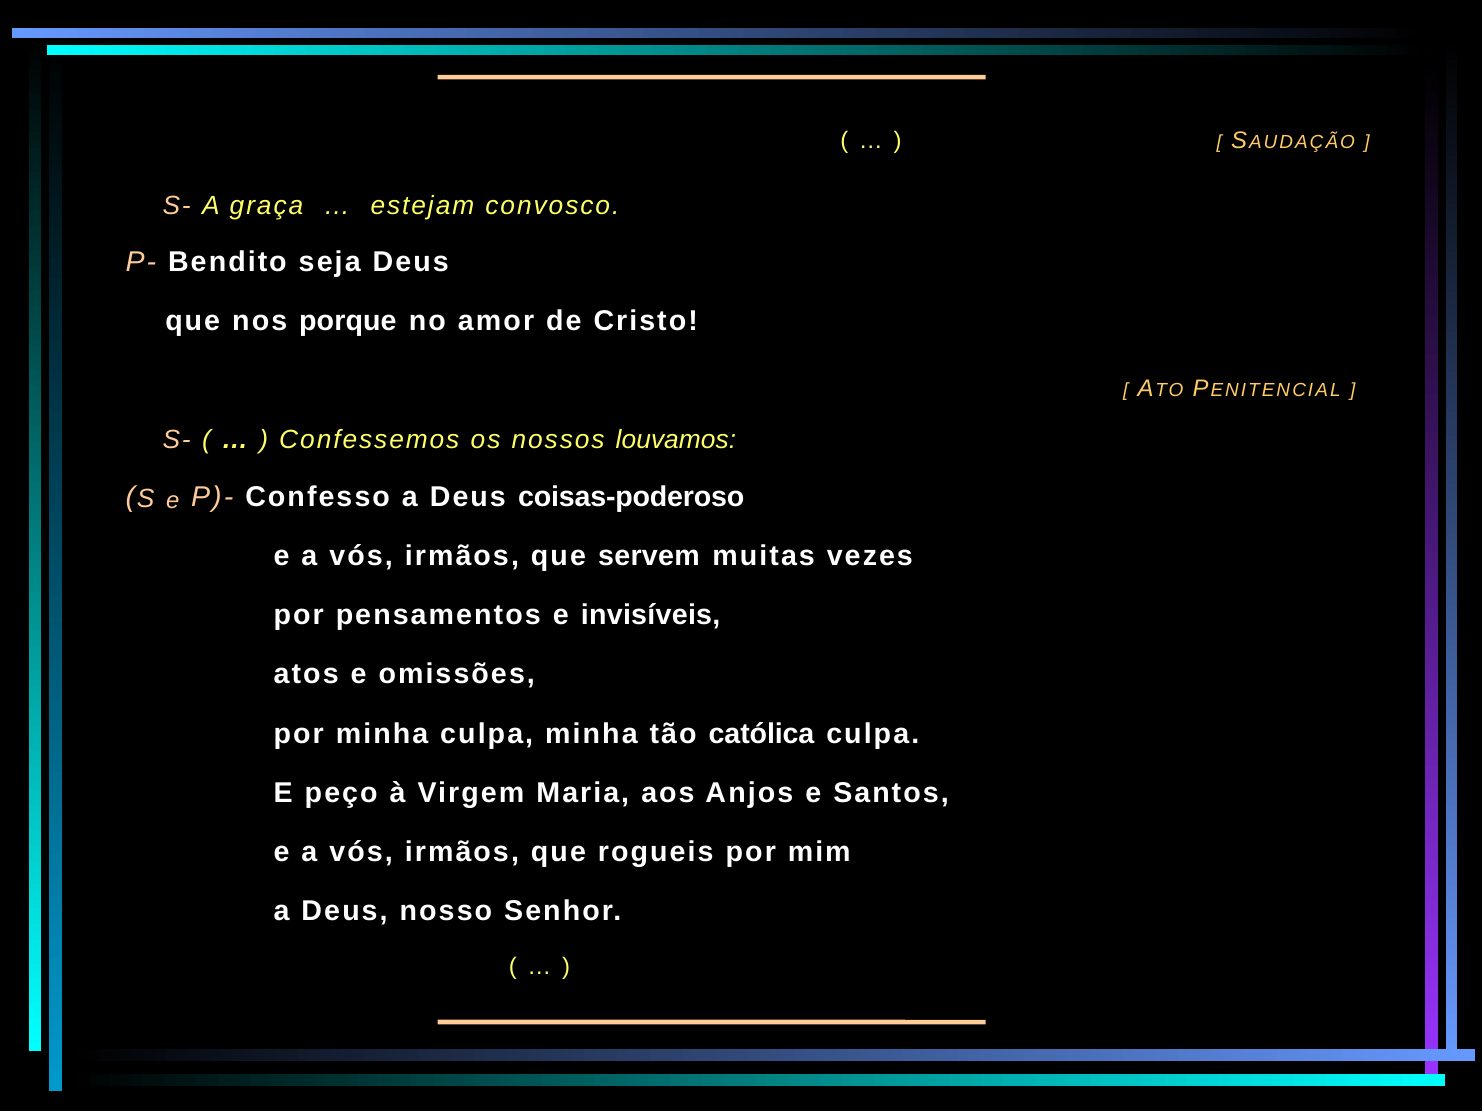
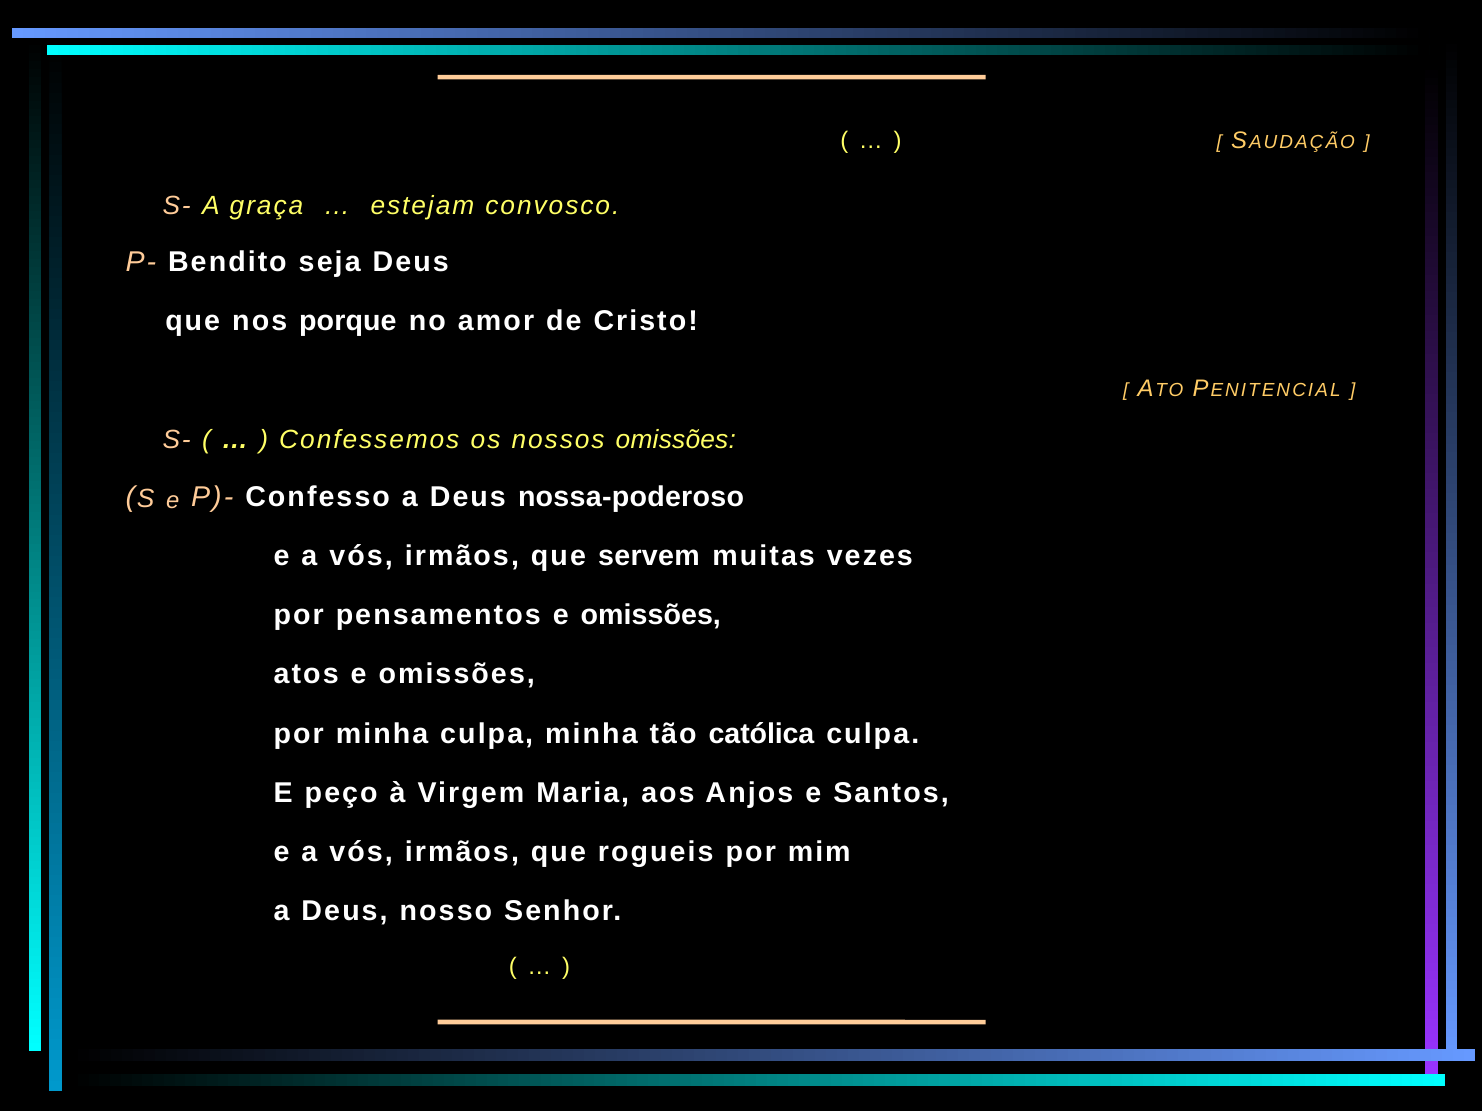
nossos louvamos: louvamos -> omissões (676, 440)
coisas-poderoso: coisas-poderoso -> nossa-poderoso (631, 497)
pensamentos e invisíveis: invisíveis -> omissões (651, 615)
